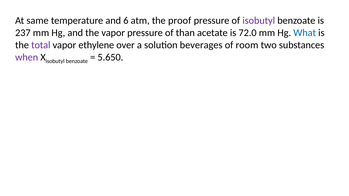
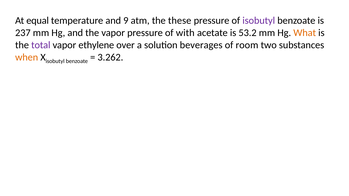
same: same -> equal (38, 21)
6: 6 -> 9 (126, 21)
proof: proof -> these (180, 21)
than: than -> with (185, 33)
72.0: 72.0 -> 53.2 (248, 33)
What colour: blue -> orange (305, 33)
when colour: purple -> orange (27, 57)
5.650: 5.650 -> 3.262 (110, 57)
